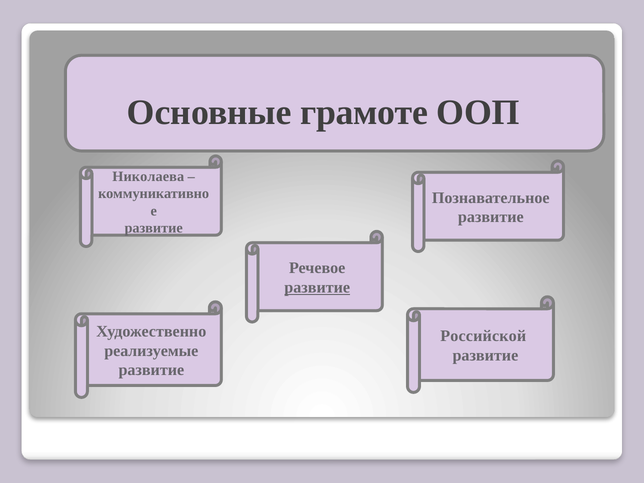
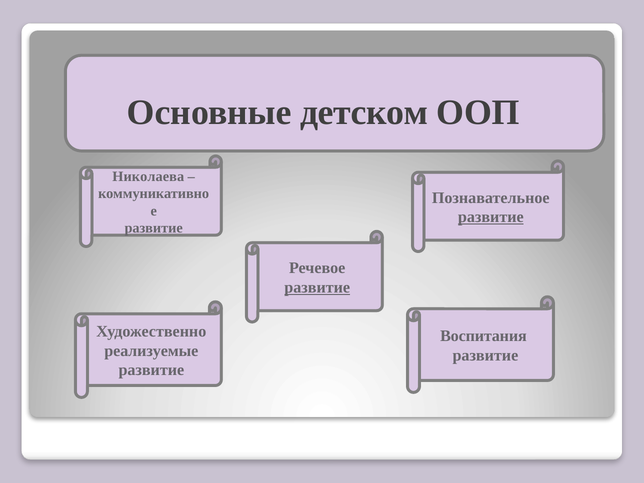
грамоте: грамоте -> детском (364, 112)
развитие underline: none -> present (491, 217)
Российской: Российской -> Воспитания (483, 336)
